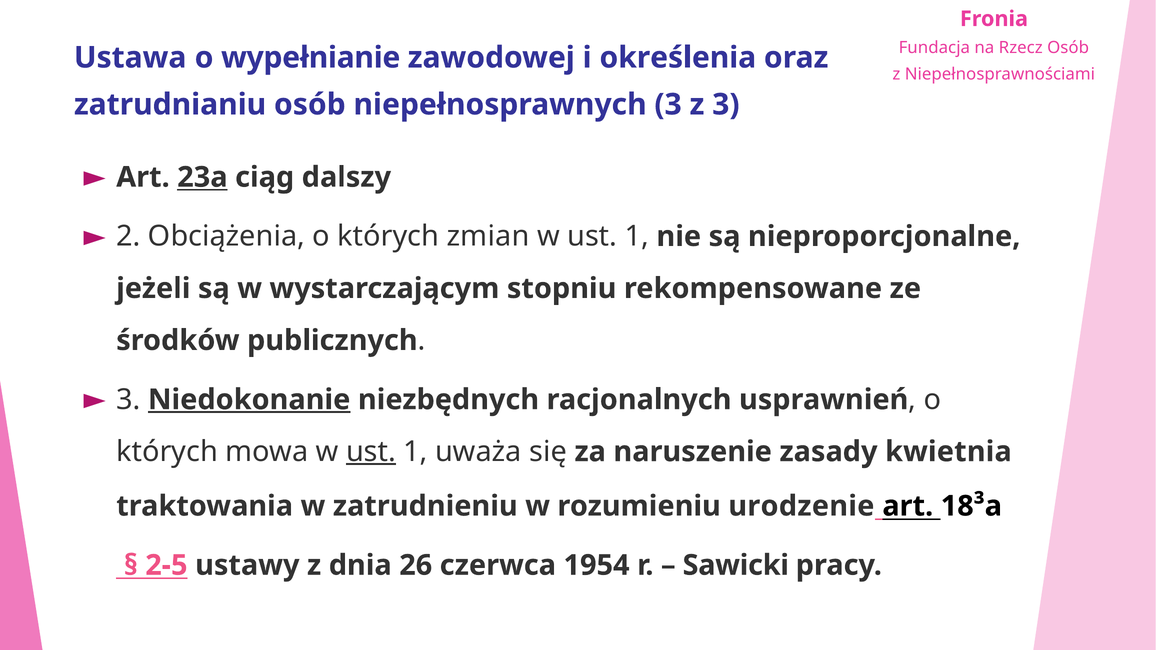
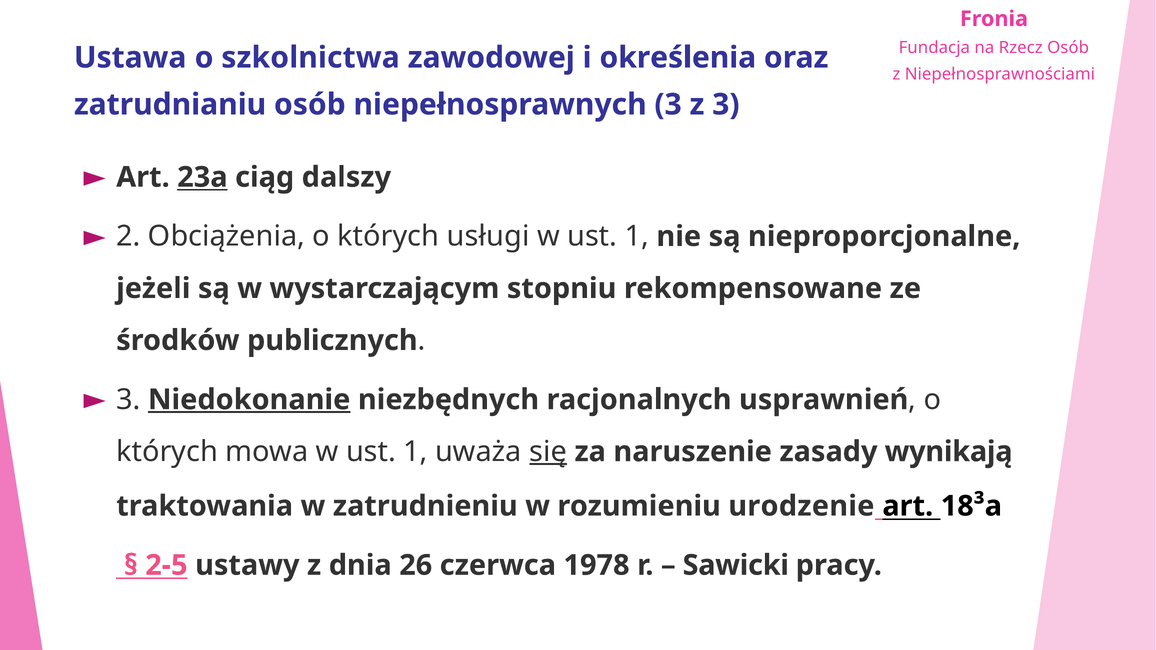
wypełnianie: wypełnianie -> szkolnictwa (311, 58)
zmian: zmian -> usługi (488, 237)
ust underline: present -> none (371, 452)
się underline: none -> present (548, 452)
kwietnia: kwietnia -> wynikają (949, 452)
1954: 1954 -> 1978 (597, 565)
